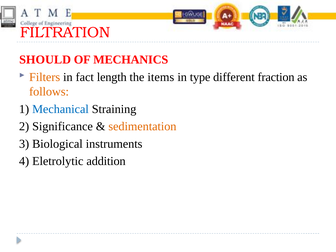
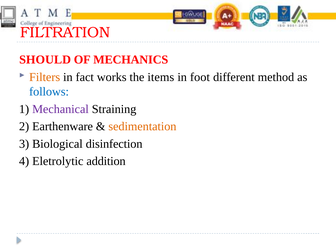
length: length -> works (112, 77)
type: type -> foot (200, 77)
fraction: fraction -> method (276, 77)
follows colour: orange -> blue (49, 92)
Mechanical colour: blue -> purple (60, 109)
Significance: Significance -> Earthenware (63, 126)
instruments: instruments -> disinfection (114, 144)
